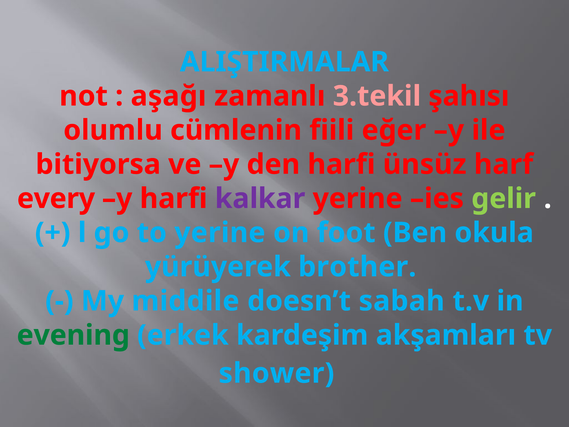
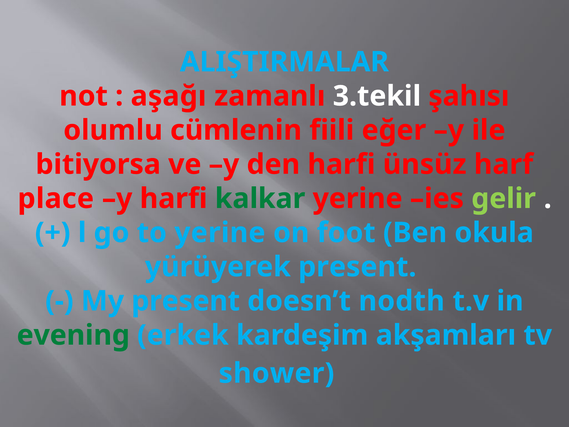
3.tekil colour: pink -> white (377, 96)
every: every -> place (56, 198)
kalkar colour: purple -> green (260, 198)
yürüyerek brother: brother -> present (357, 267)
My middile: middile -> present (186, 301)
sabah: sabah -> nodth (402, 301)
